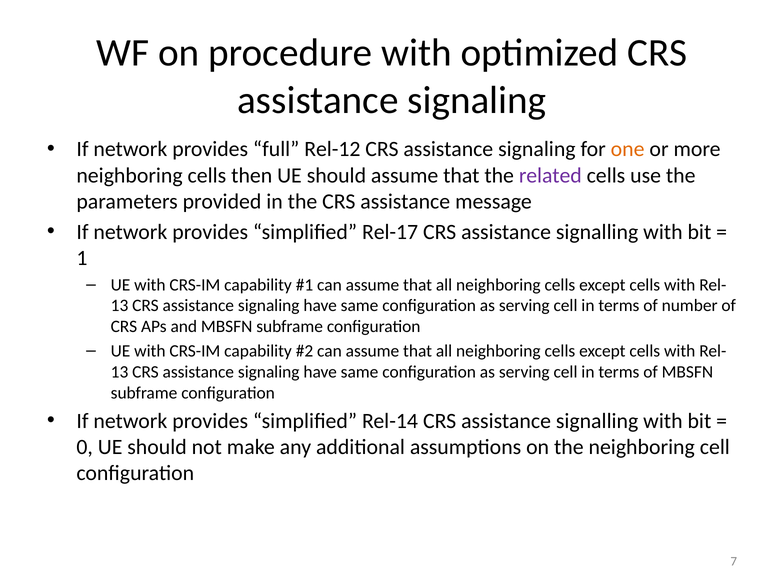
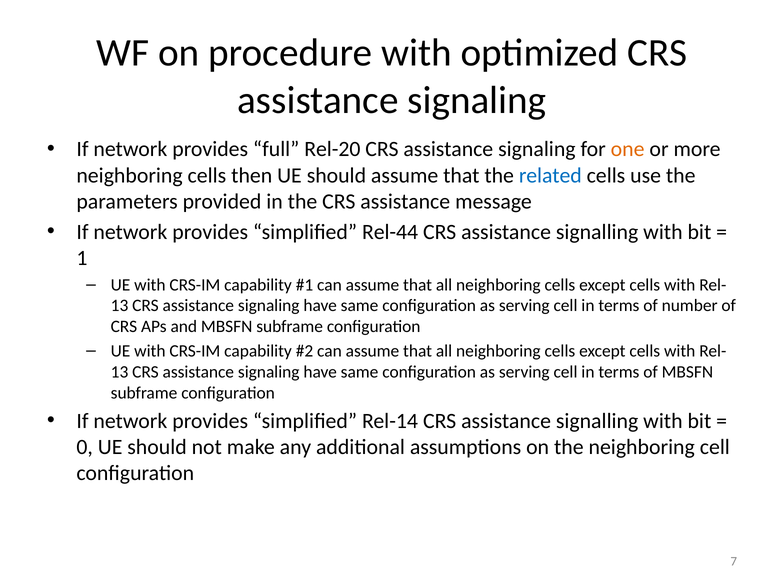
Rel-12: Rel-12 -> Rel-20 (332, 149)
related colour: purple -> blue (550, 175)
Rel-17: Rel-17 -> Rel-44 (390, 232)
